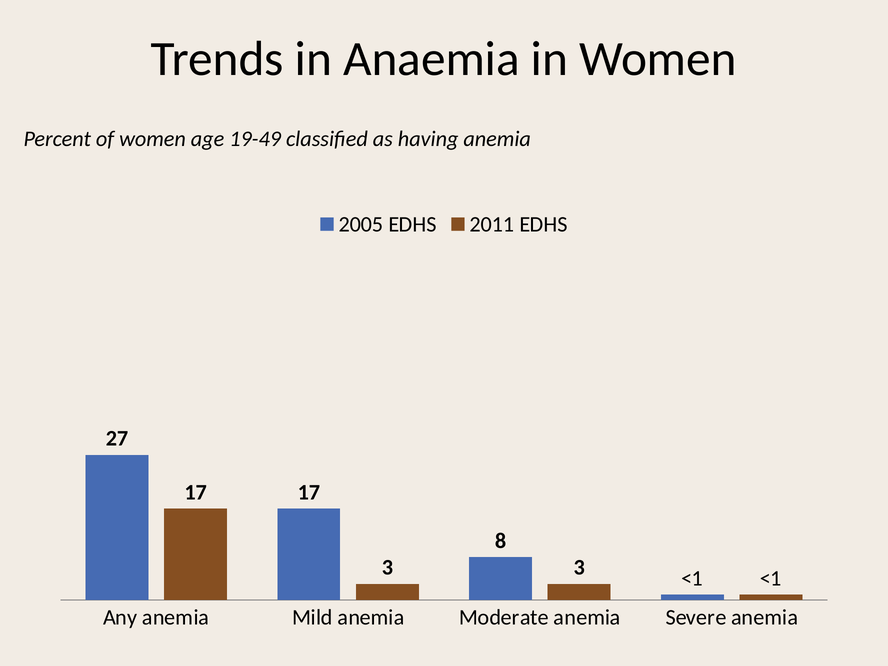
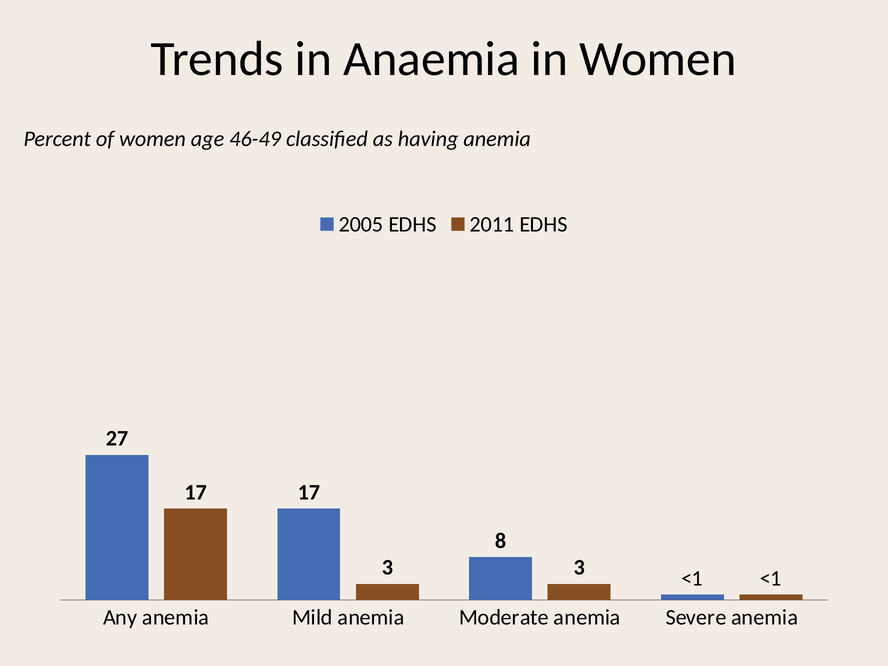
19-49: 19-49 -> 46-49 (255, 139)
